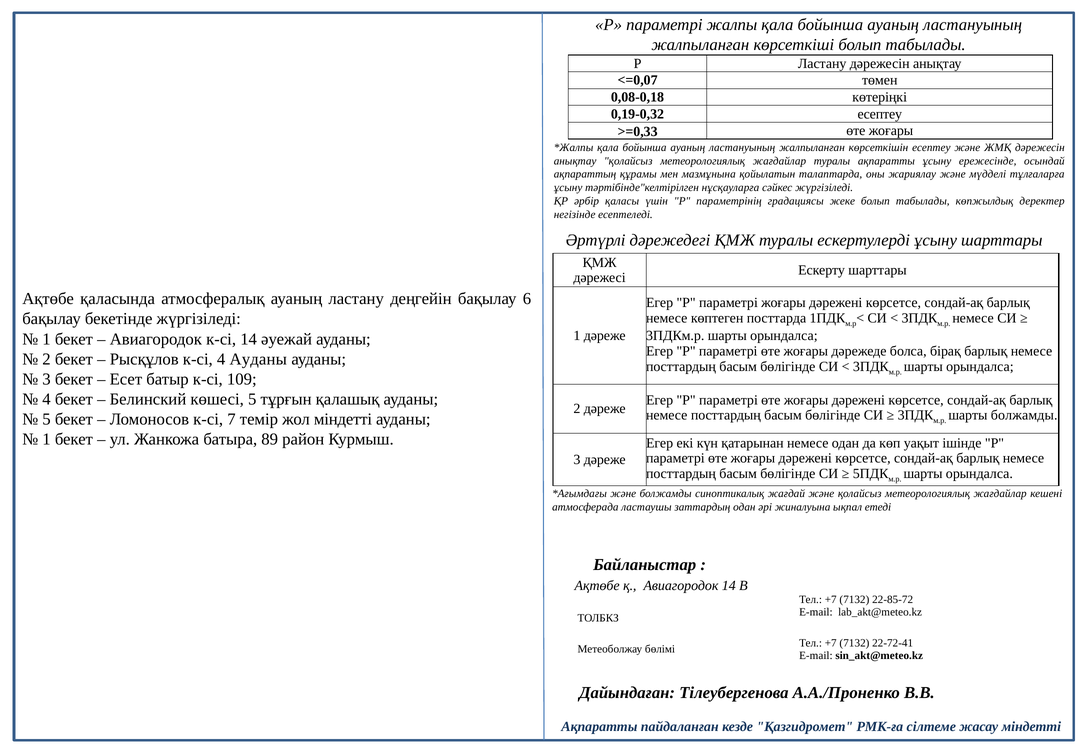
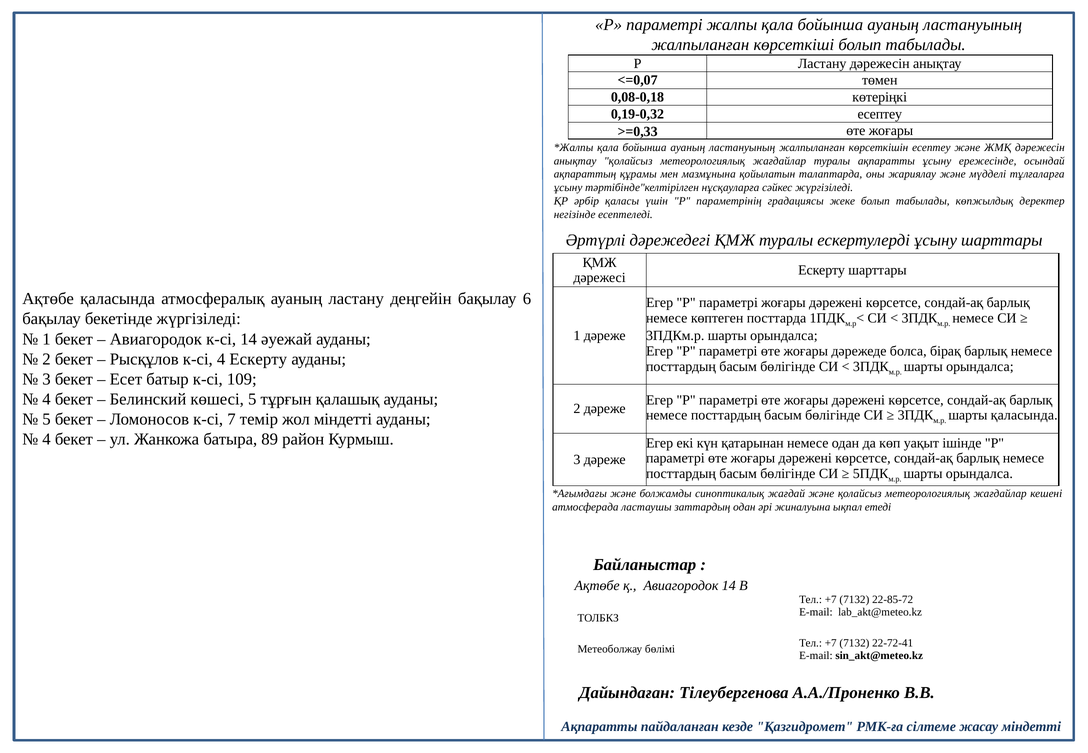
4 Ауданы: Ауданы -> Ескерту (258, 359)
шарты болжамды: болжамды -> қаласында (1024, 415)
1: 1 -> 4 (47, 440)
